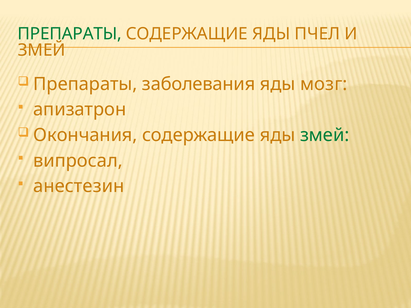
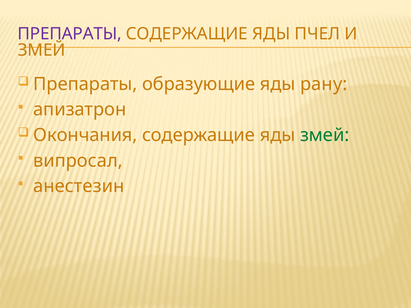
ПРЕПАРАТЫ colour: green -> purple (70, 34)
заболевания: заболевания -> образующие (199, 84)
мозг: мозг -> рану (324, 84)
